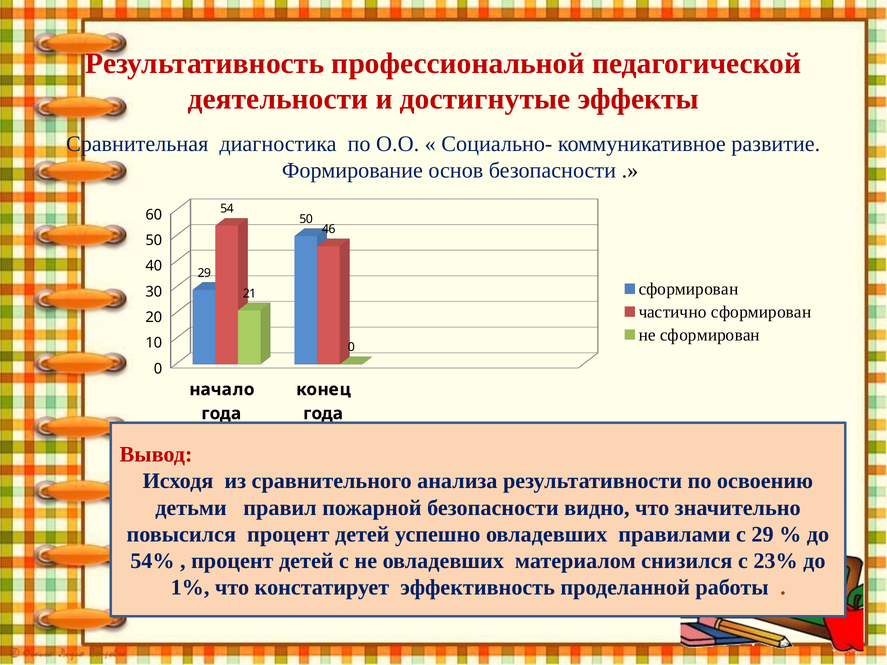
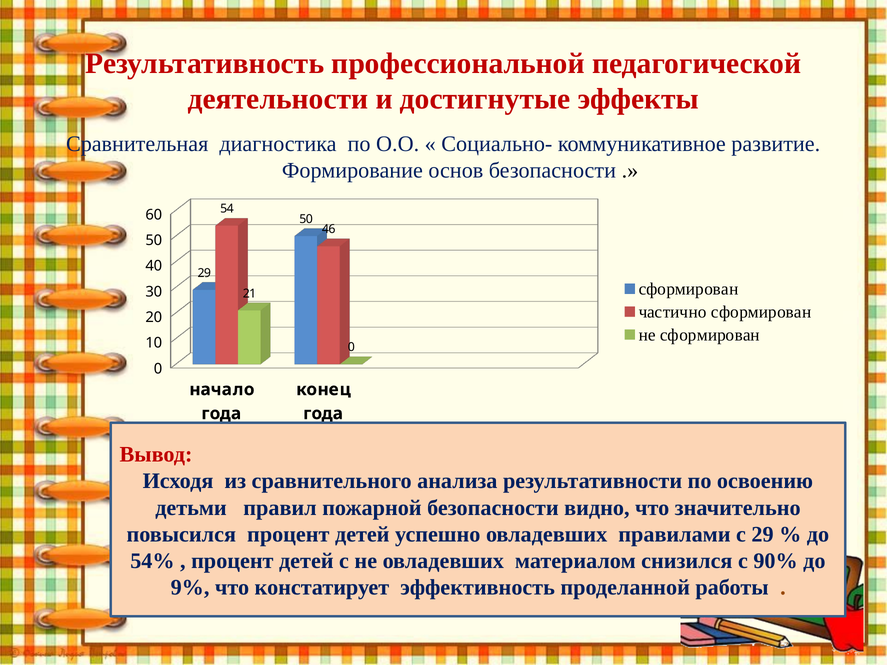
23%: 23% -> 90% (776, 561)
1%: 1% -> 9% (190, 588)
